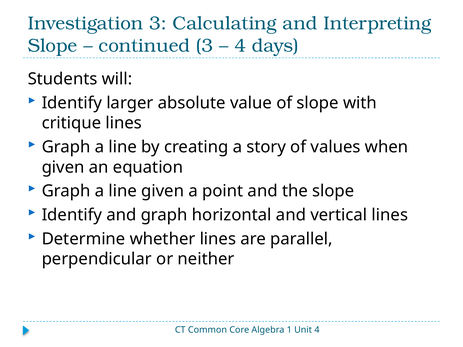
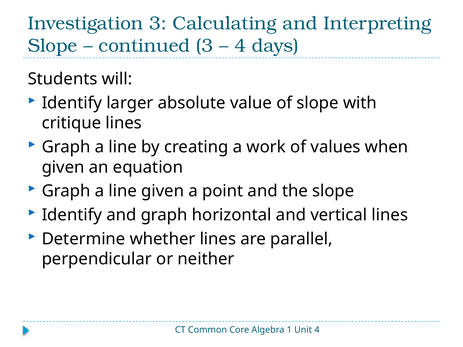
story: story -> work (266, 147)
